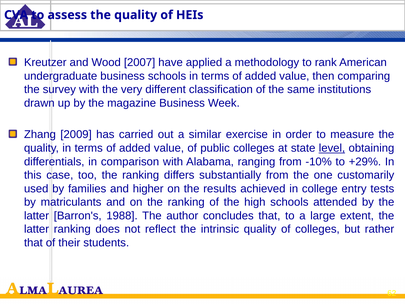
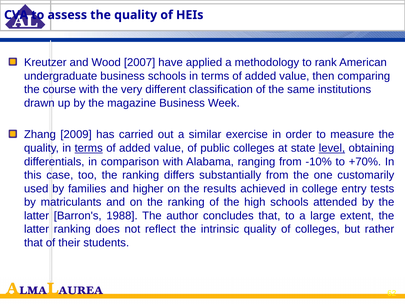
survey: survey -> course (59, 89)
terms underline: none -> present (89, 148)
+29%: +29% -> +70% (365, 161)
